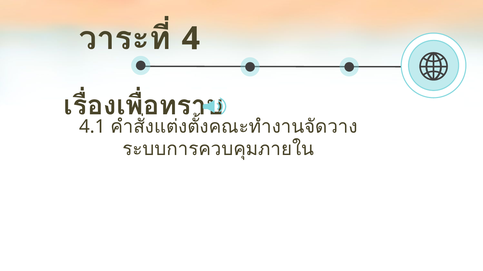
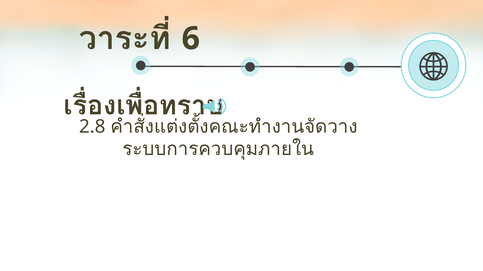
4: 4 -> 6 (191, 39)
4.1: 4.1 -> 2.8 (92, 127)
